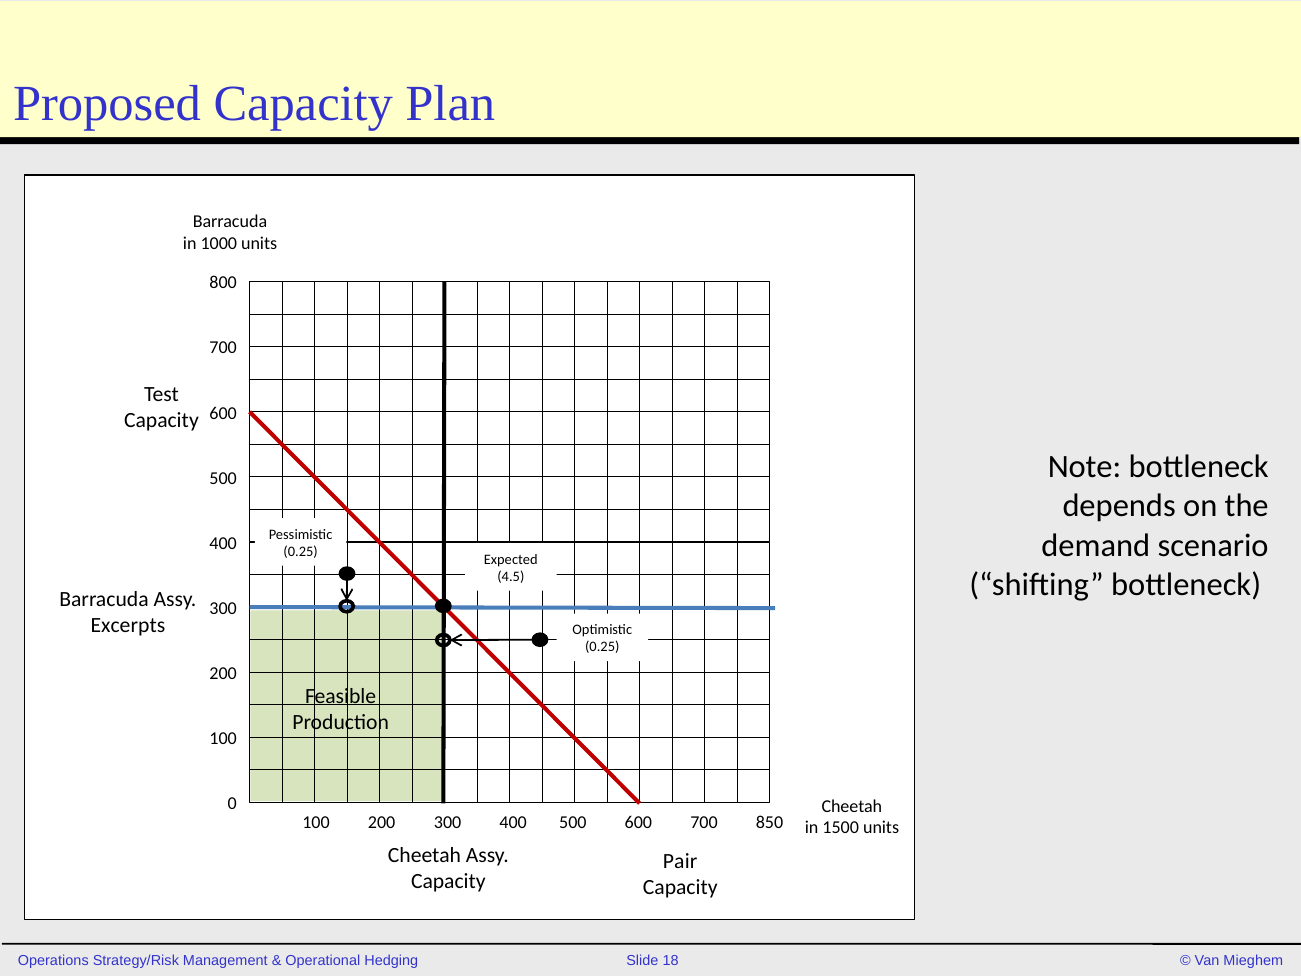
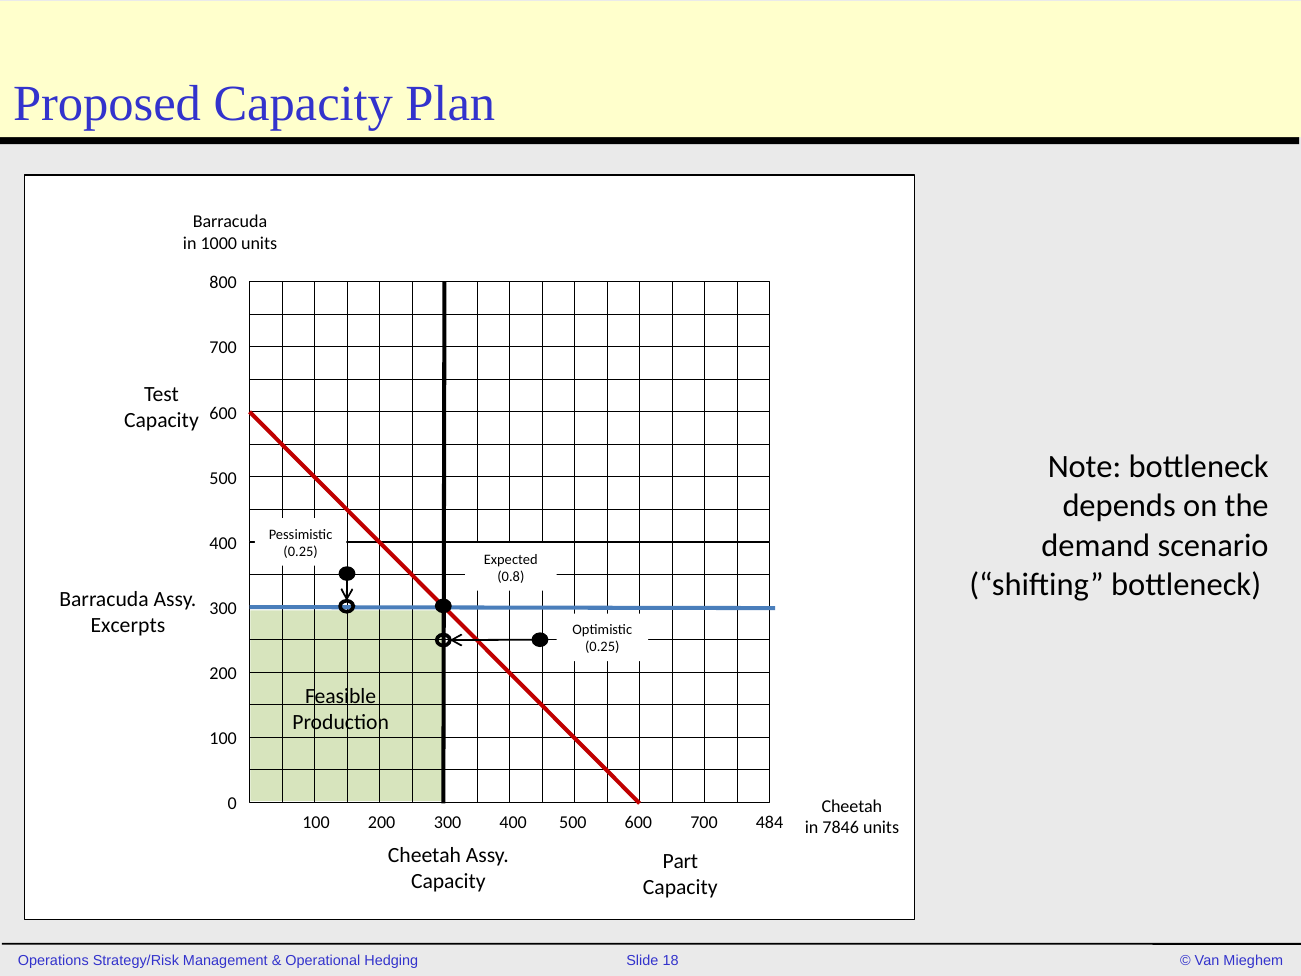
4.5: 4.5 -> 0.8 (511, 576)
850: 850 -> 484 (770, 822)
1500: 1500 -> 7846 (841, 828)
Pair: Pair -> Part (680, 861)
